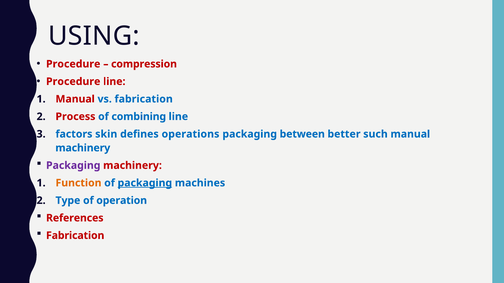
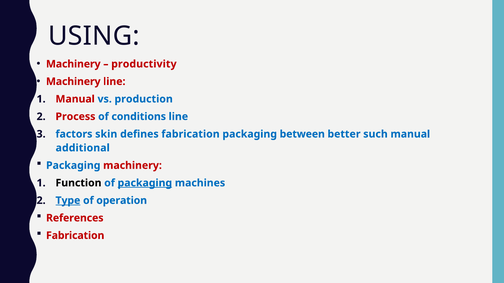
Procedure: Procedure -> Machinery (73, 64)
compression: compression -> productivity (144, 64)
Procedure: Procedure -> Machinery (73, 82)
vs fabrication: fabrication -> production (144, 99)
combining: combining -> conditions (139, 117)
defines operations: operations -> fabrication (191, 134)
machinery: machinery -> additional (83, 148)
Packaging colour: purple -> blue (73, 166)
Function colour: orange -> black (79, 183)
Type underline: none -> present (68, 201)
